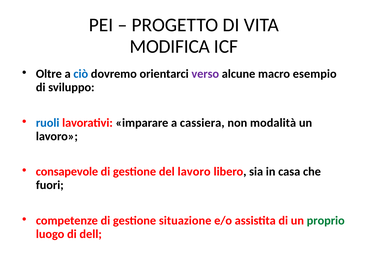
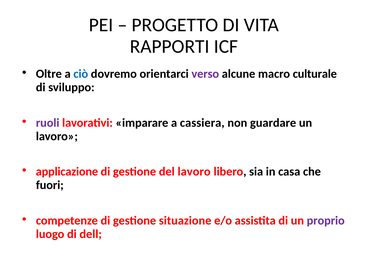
MODIFICA: MODIFICA -> RAPPORTI (170, 46)
esempio: esempio -> culturale (315, 74)
ruoli colour: blue -> purple (48, 123)
modalità: modalità -> guardare (273, 123)
consapevole: consapevole -> applicazione (67, 172)
proprio colour: green -> purple (326, 221)
